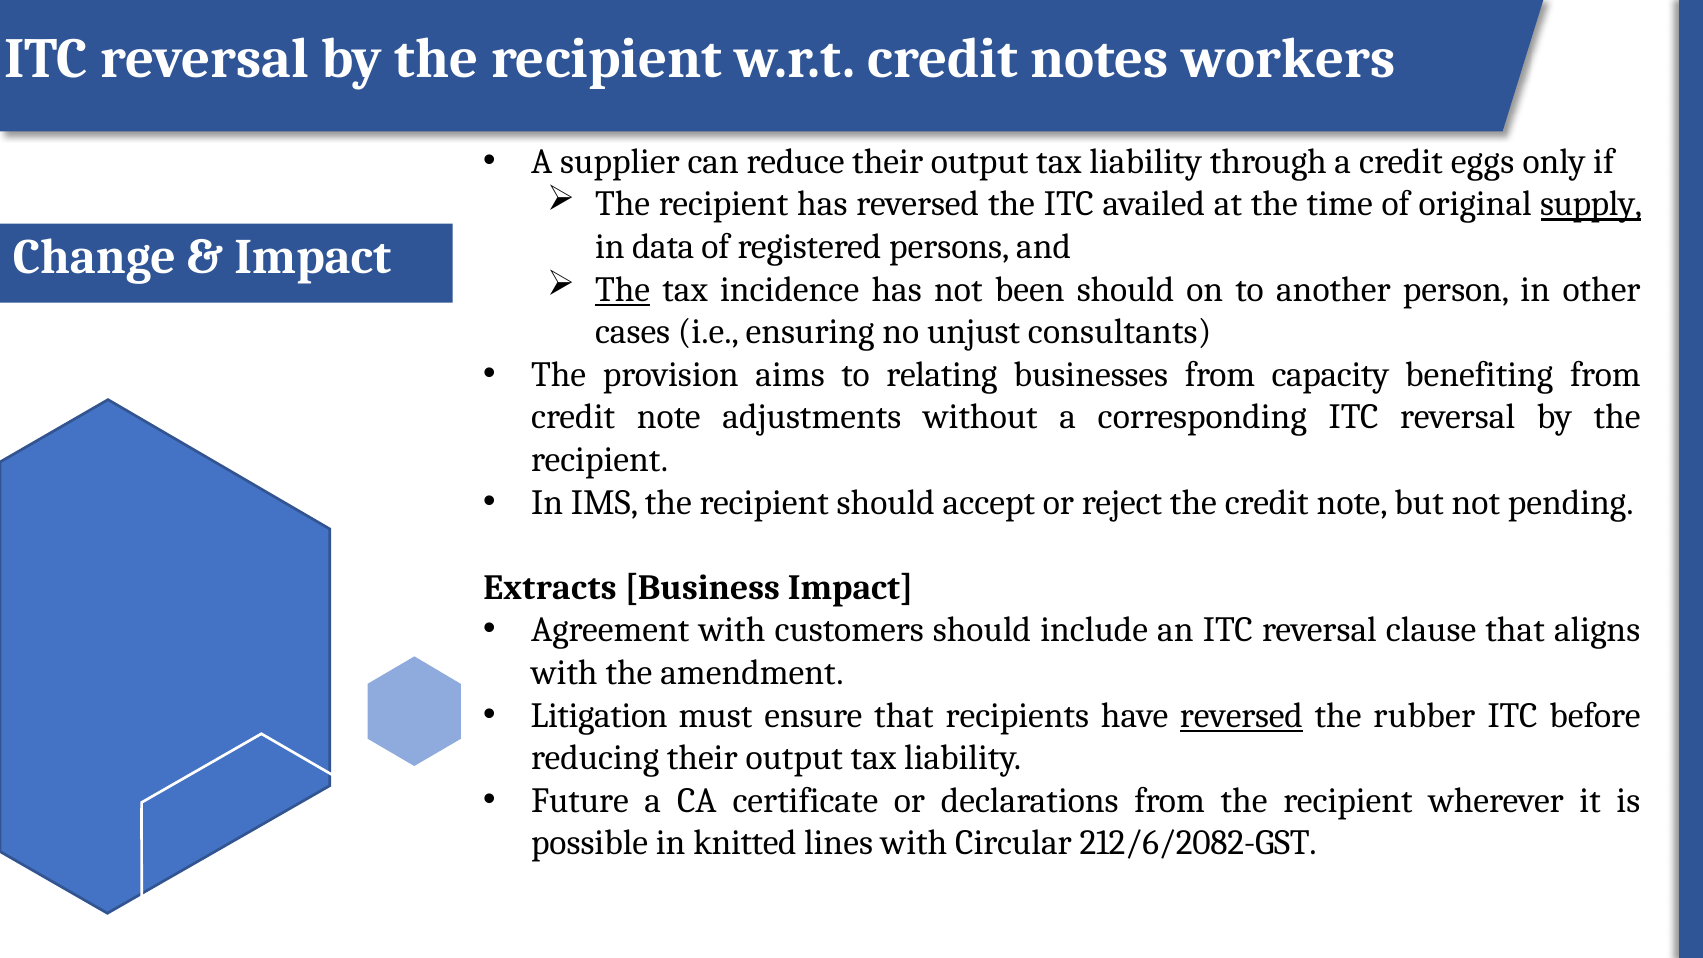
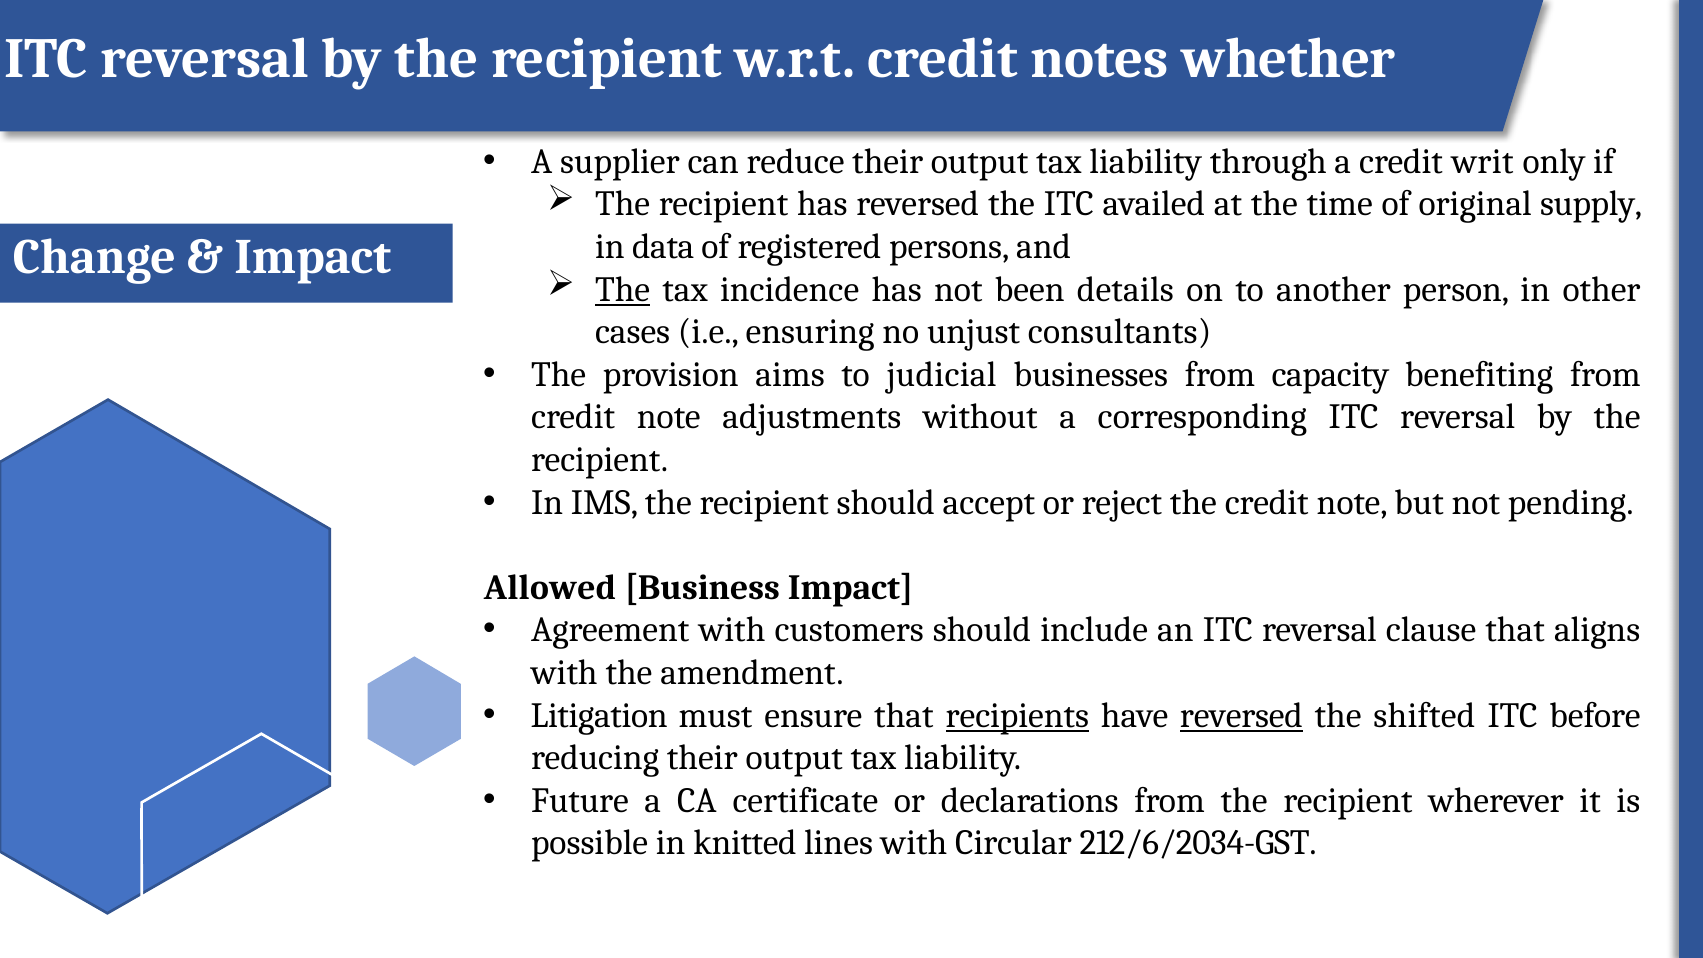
workers: workers -> whether (1289, 59)
eggs: eggs -> writ (1483, 162)
supply underline: present -> none (1591, 204)
been should: should -> details (1125, 289)
relating: relating -> judicial (942, 375)
Extracts: Extracts -> Allowed (550, 587)
recipients underline: none -> present (1017, 715)
rubber: rubber -> shifted (1424, 715)
212/6/2082-GST: 212/6/2082-GST -> 212/6/2034-GST (1198, 843)
